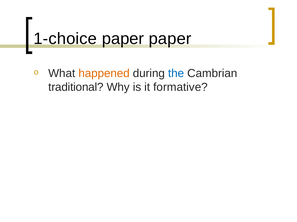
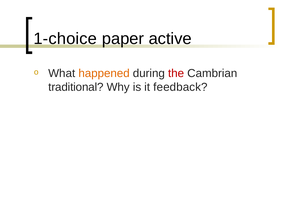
paper paper: paper -> active (170, 39)
the colour: blue -> red (176, 74)
formative: formative -> feedback (180, 87)
